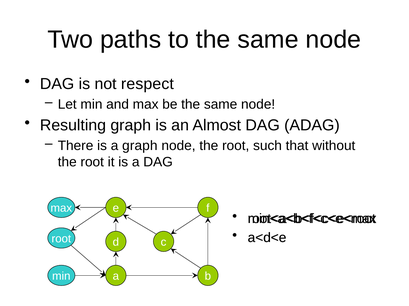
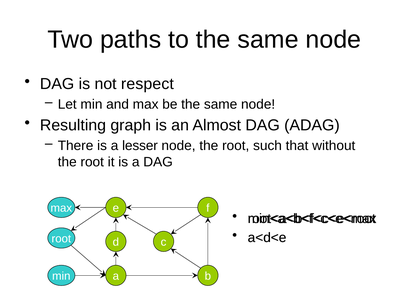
a graph: graph -> lesser (140, 146)
